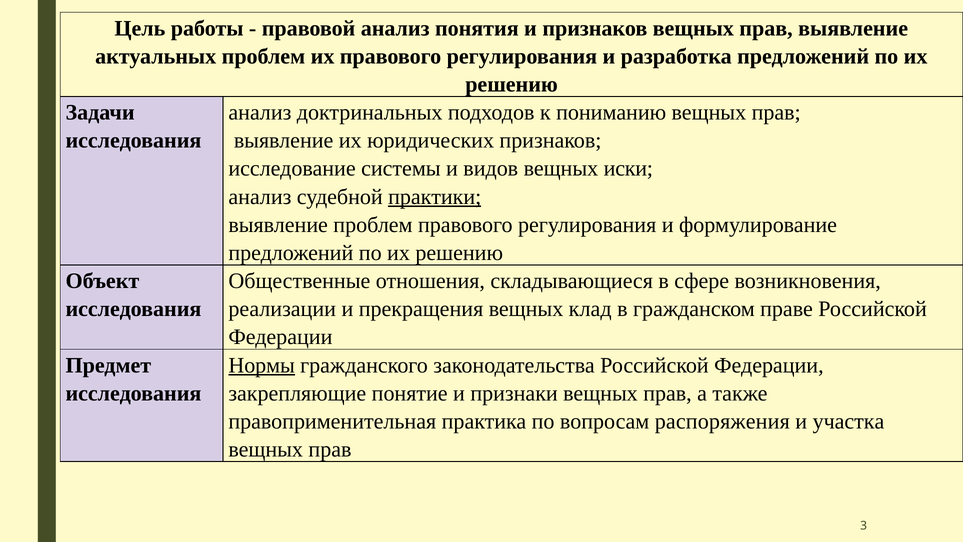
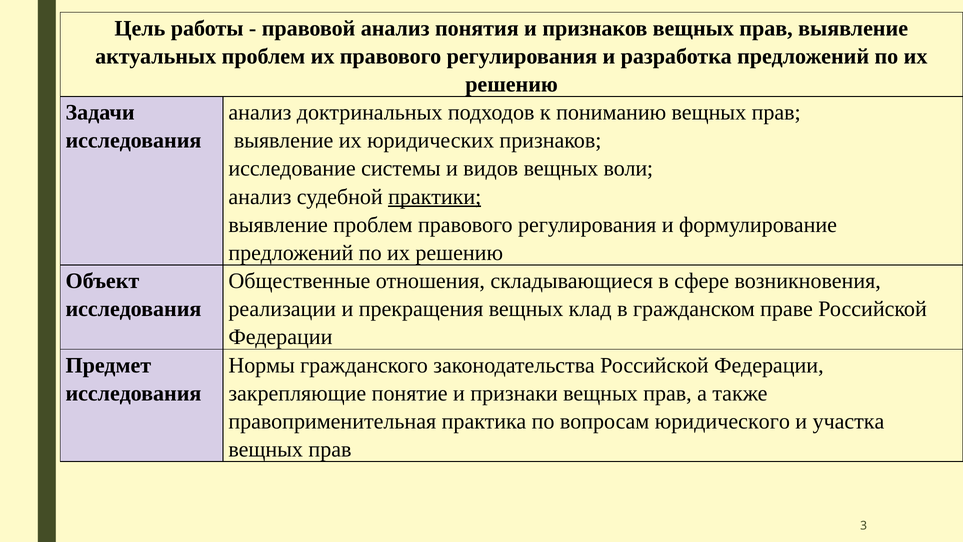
иски: иски -> воли (628, 169)
Нормы underline: present -> none (262, 365)
распоряжения: распоряжения -> юридического (722, 421)
